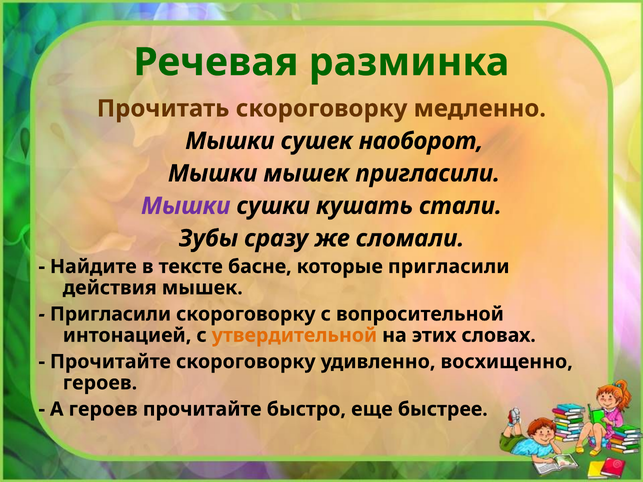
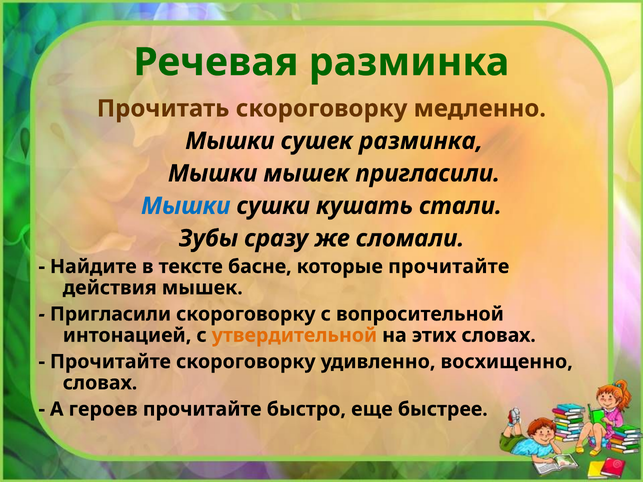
сушек наоборот: наоборот -> разминка (421, 141)
Мышки colour: purple -> blue (186, 206)
которые пригласили: пригласили -> прочитайте (449, 267)
героев: героев -> словах (100, 383)
